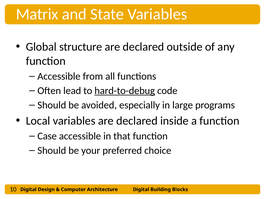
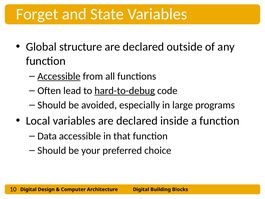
Matrix: Matrix -> Forget (37, 14)
Accessible underline: none -> present (59, 76)
Case: Case -> Data (47, 136)
